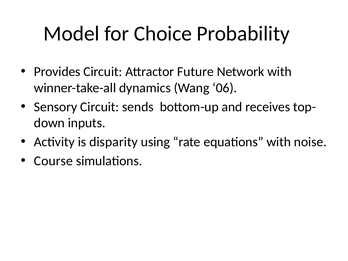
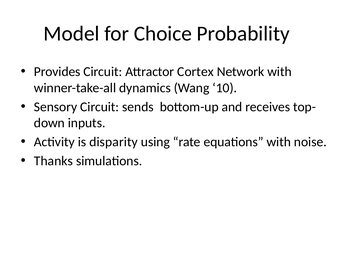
Future: Future -> Cortex (195, 72)
06: 06 -> 10 (225, 88)
Course: Course -> Thanks (53, 161)
